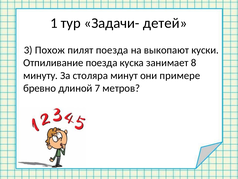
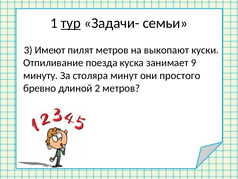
тур underline: none -> present (71, 23)
детей: детей -> семьи (165, 23)
Похож: Похож -> Имеют (50, 50)
пилят поезда: поезда -> метров (112, 50)
8: 8 -> 9 (194, 63)
примере: примере -> простого (180, 75)
7: 7 -> 2 (97, 88)
